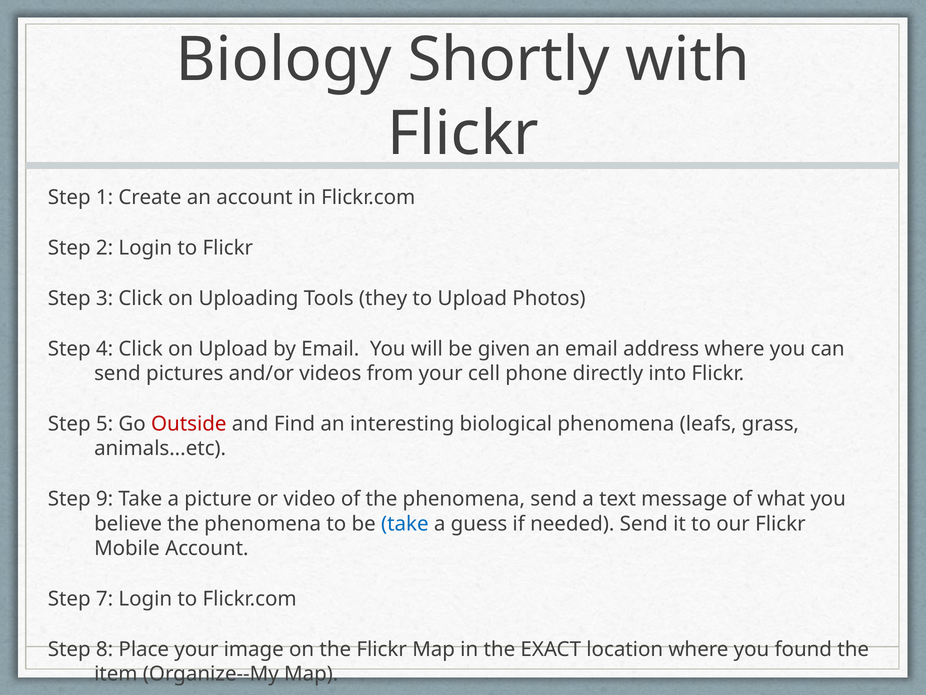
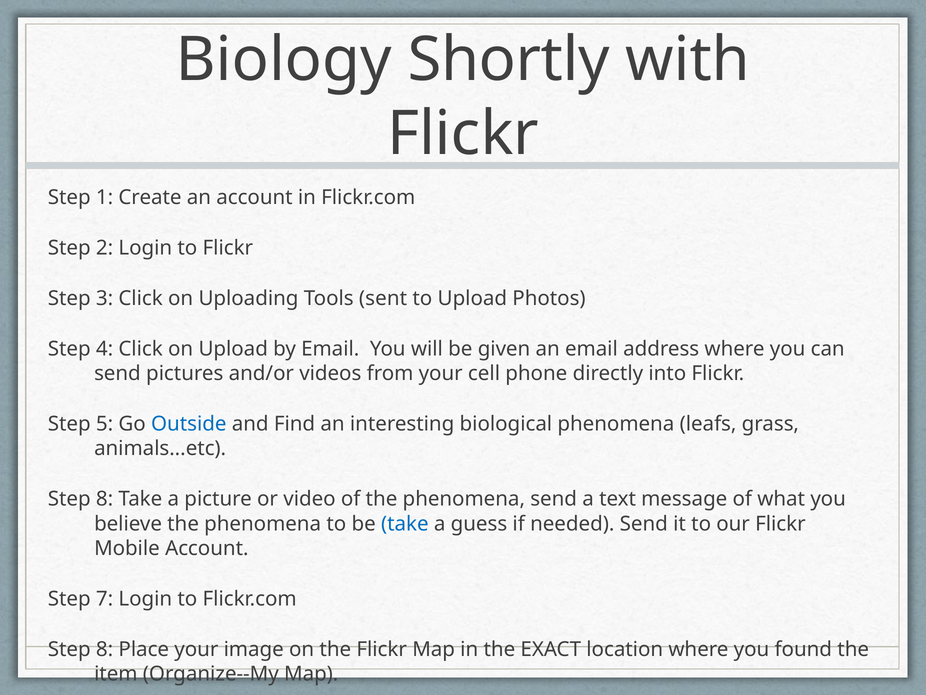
they: they -> sent (383, 298)
Outside colour: red -> blue (189, 424)
9: 9 -> 8 (105, 499)
